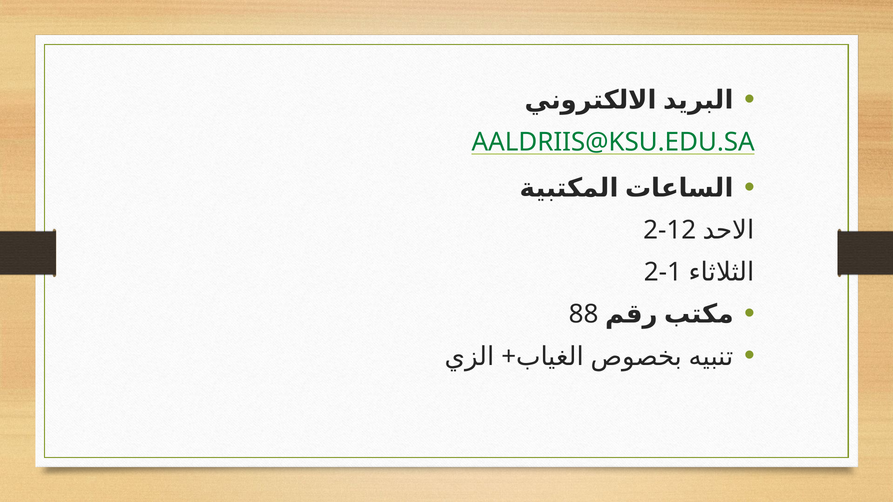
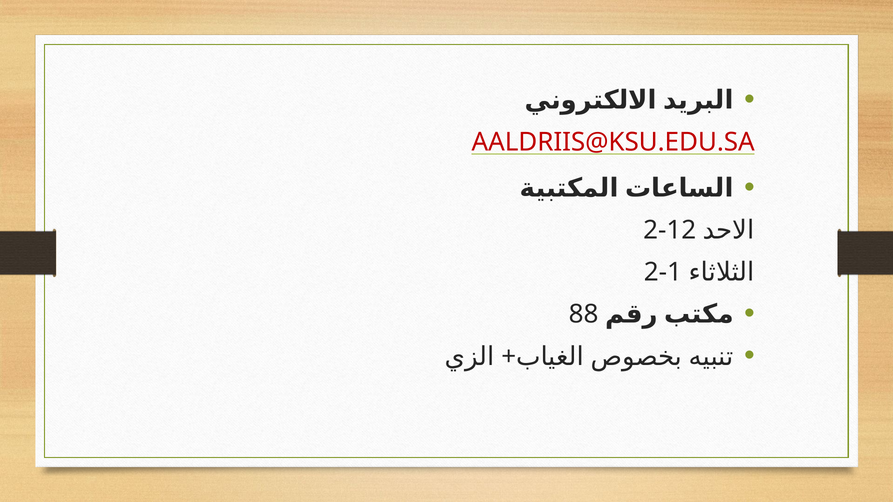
AALDRIIS@KSU.EDU.SA colour: green -> red (613, 142)
